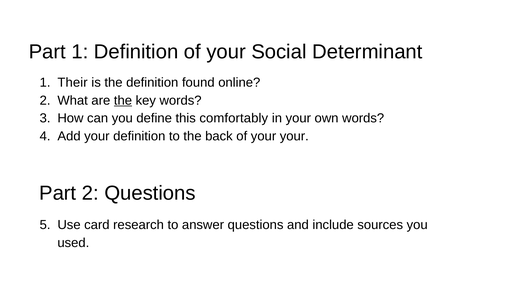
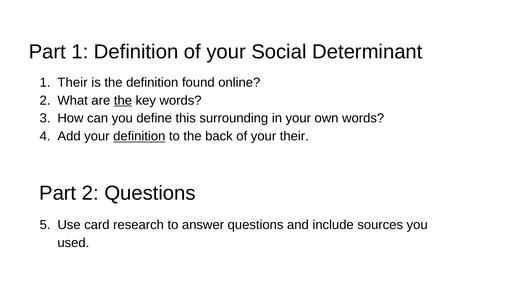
comfortably: comfortably -> surrounding (234, 119)
definition underline: none -> present (139, 137)
your your: your -> their (294, 137)
